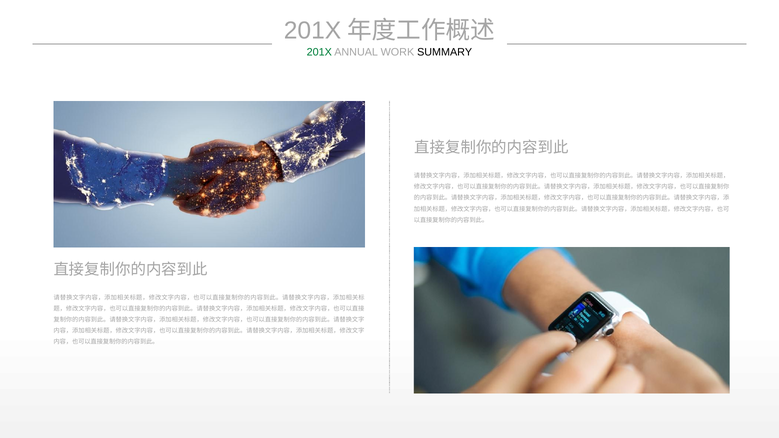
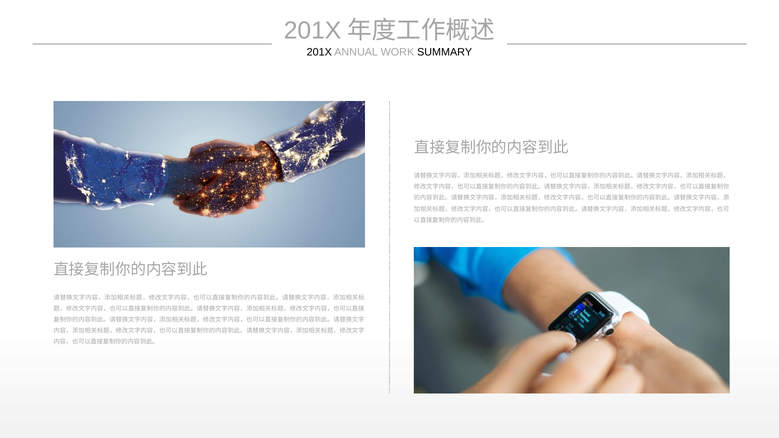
201X colour: green -> black (319, 52)
